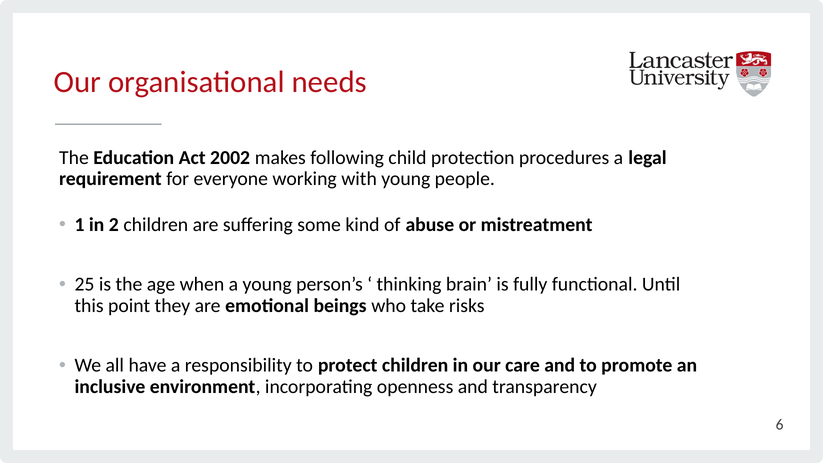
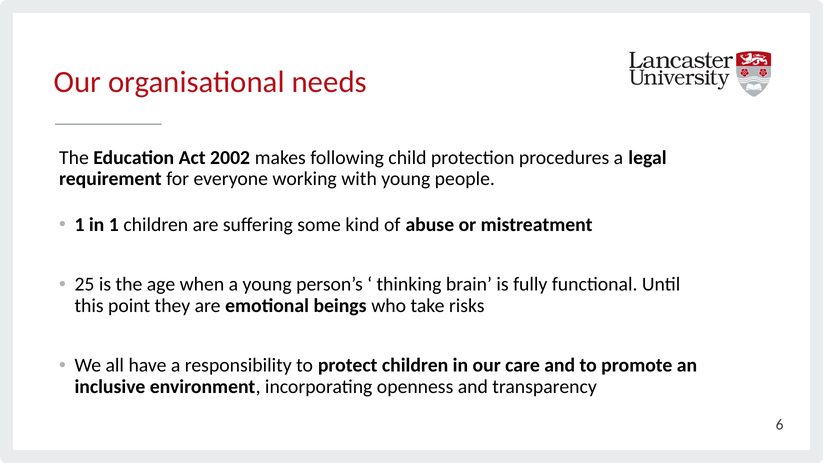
in 2: 2 -> 1 (114, 225)
